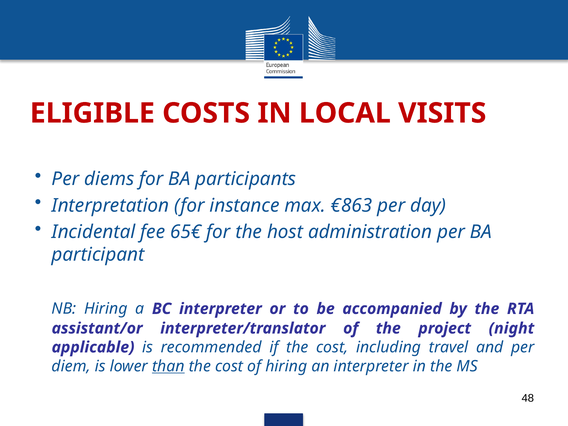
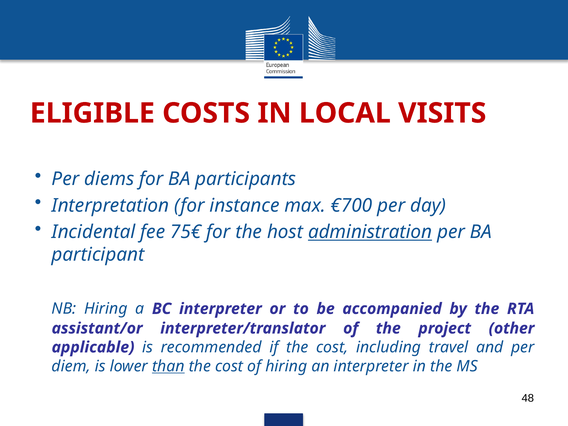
€863: €863 -> €700 (352, 205)
65€: 65€ -> 75€ (186, 232)
administration underline: none -> present (370, 232)
night: night -> other (512, 328)
